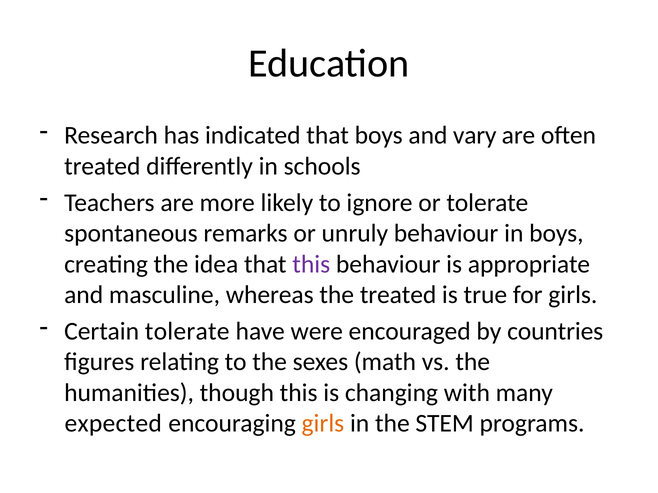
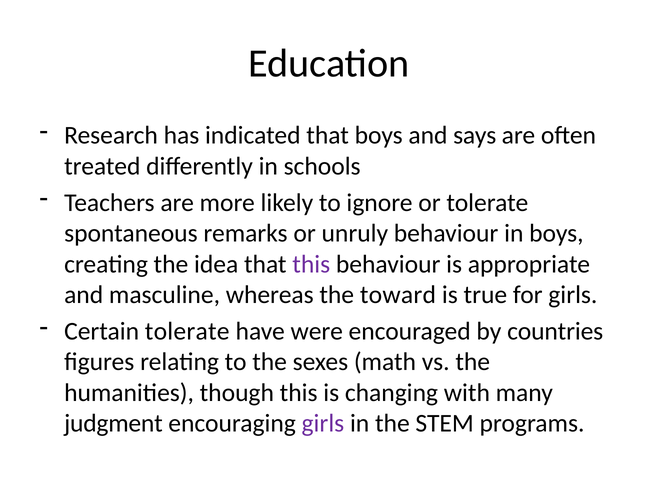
vary: vary -> says (475, 136)
the treated: treated -> toward (398, 295)
expected: expected -> judgment (113, 424)
girls colour: orange -> purple (323, 424)
